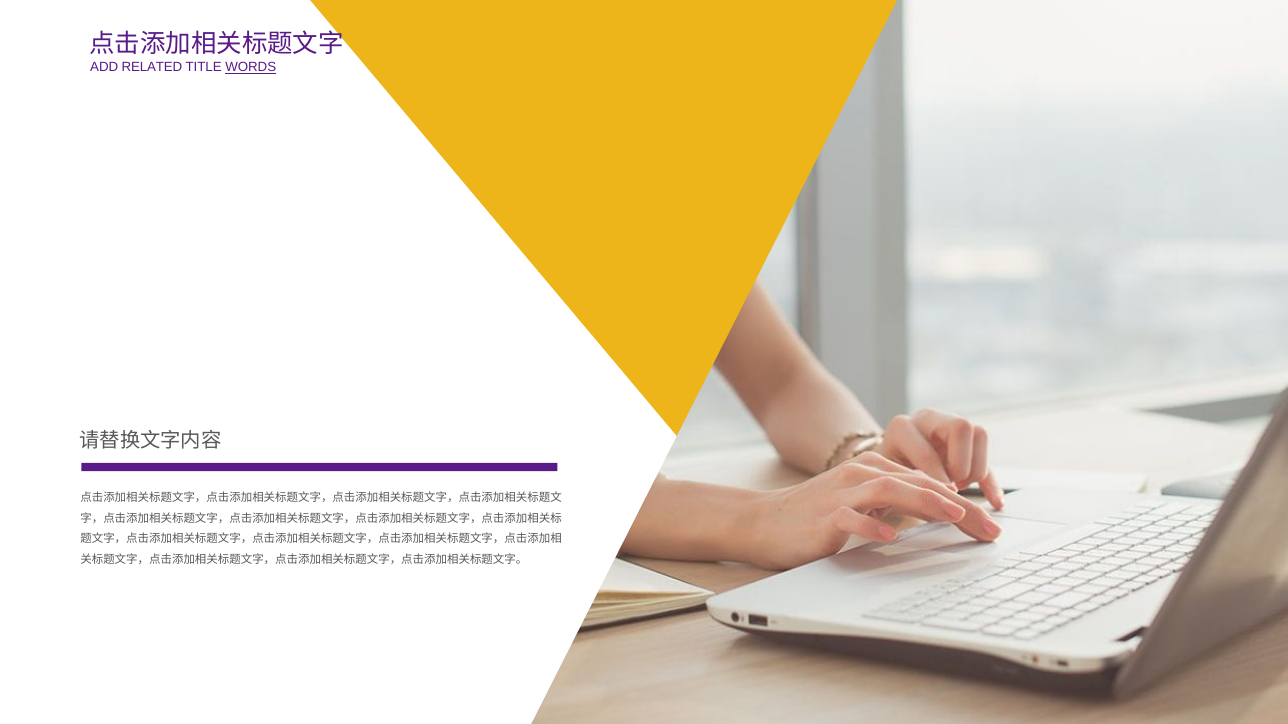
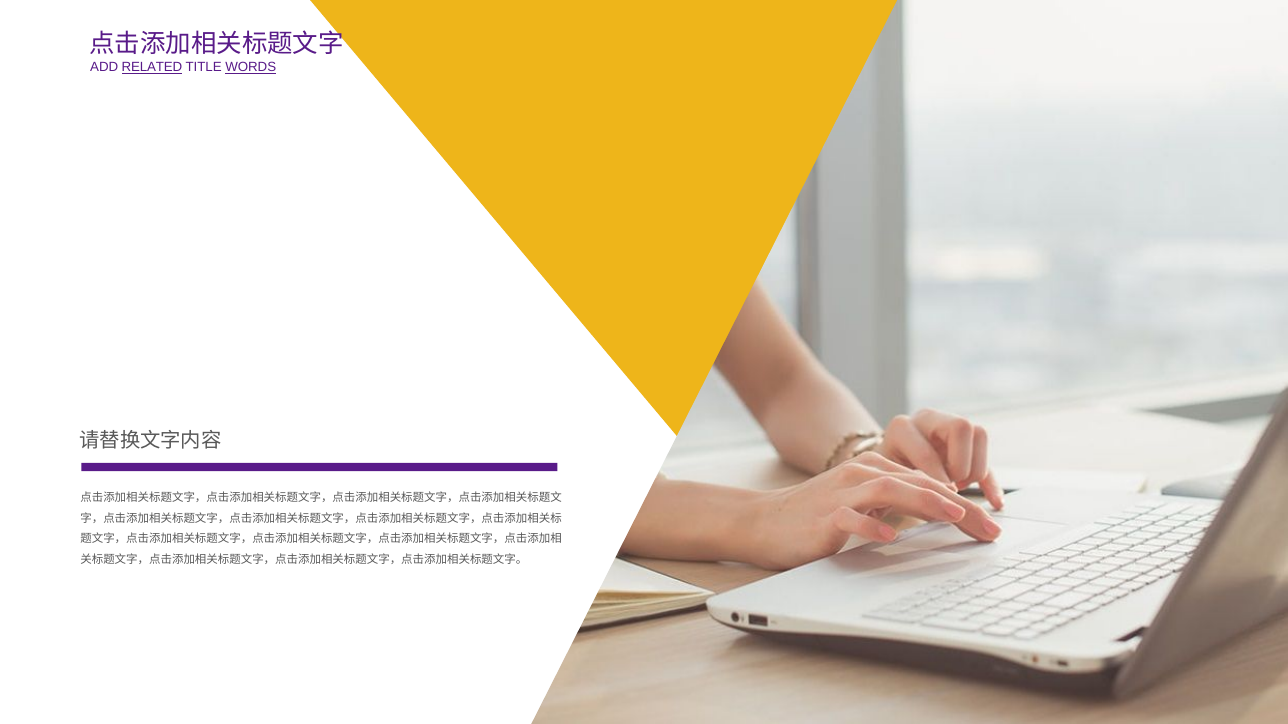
RELATED underline: none -> present (152, 68)
